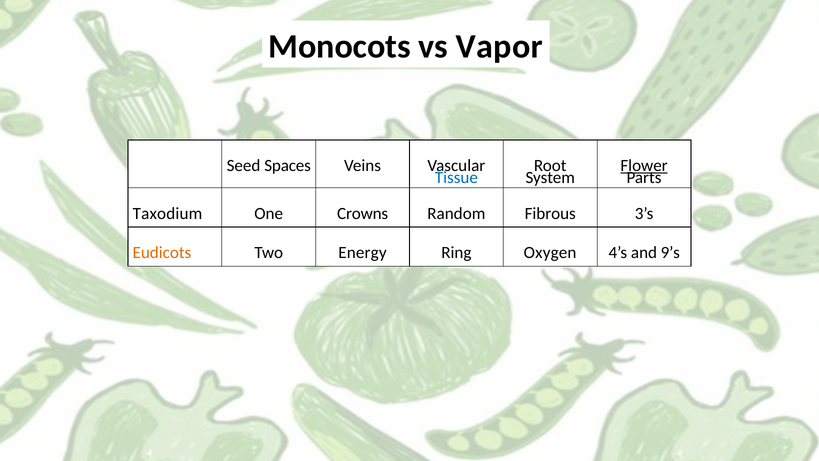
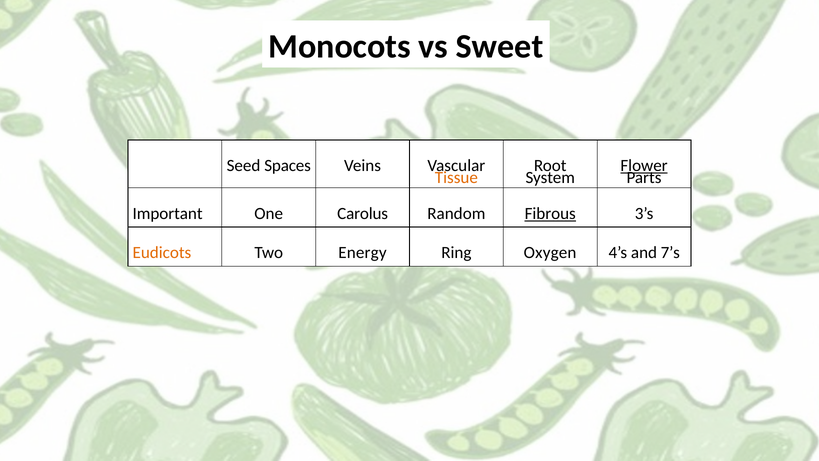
Vapor: Vapor -> Sweet (499, 46)
Tissue colour: blue -> orange (456, 177)
Taxodium: Taxodium -> Important (168, 213)
Crowns: Crowns -> Carolus (363, 213)
Fibrous underline: none -> present (550, 213)
9’s: 9’s -> 7’s (670, 253)
